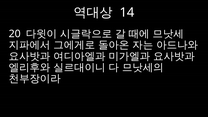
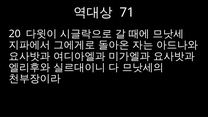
14: 14 -> 71 (127, 13)
